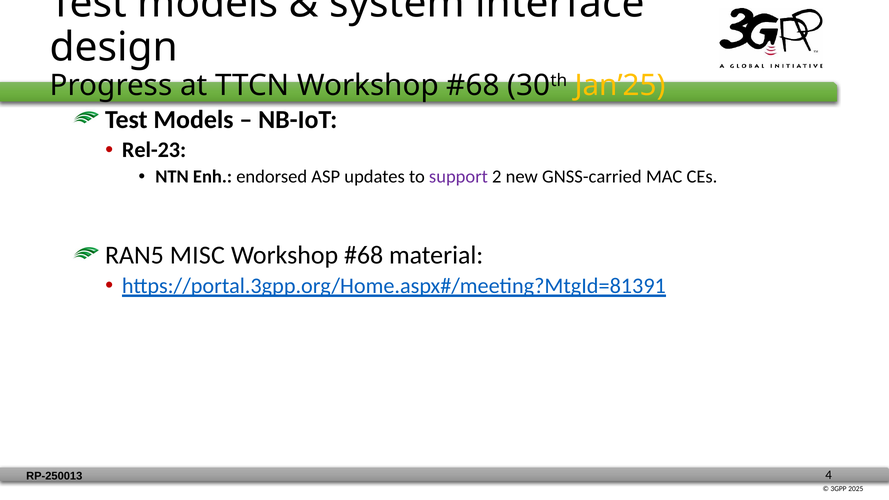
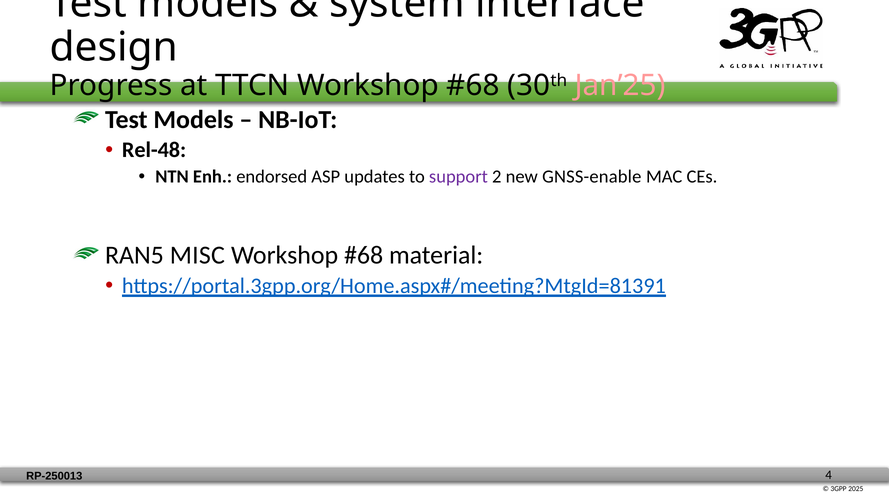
Jan’25 colour: yellow -> pink (620, 85)
Rel-23: Rel-23 -> Rel-48 (154, 150)
GNSS-carried: GNSS-carried -> GNSS-enable (592, 177)
